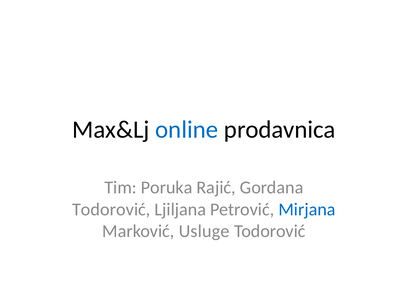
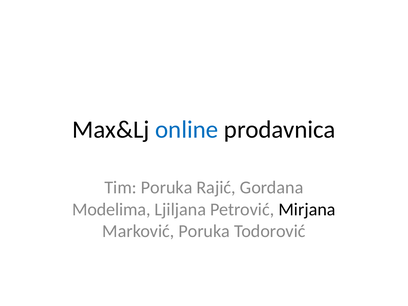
Todorović: Todorović -> Modelima (111, 209)
Mirjana colour: blue -> black (307, 209)
Marković Usluge: Usluge -> Poruka (204, 231)
